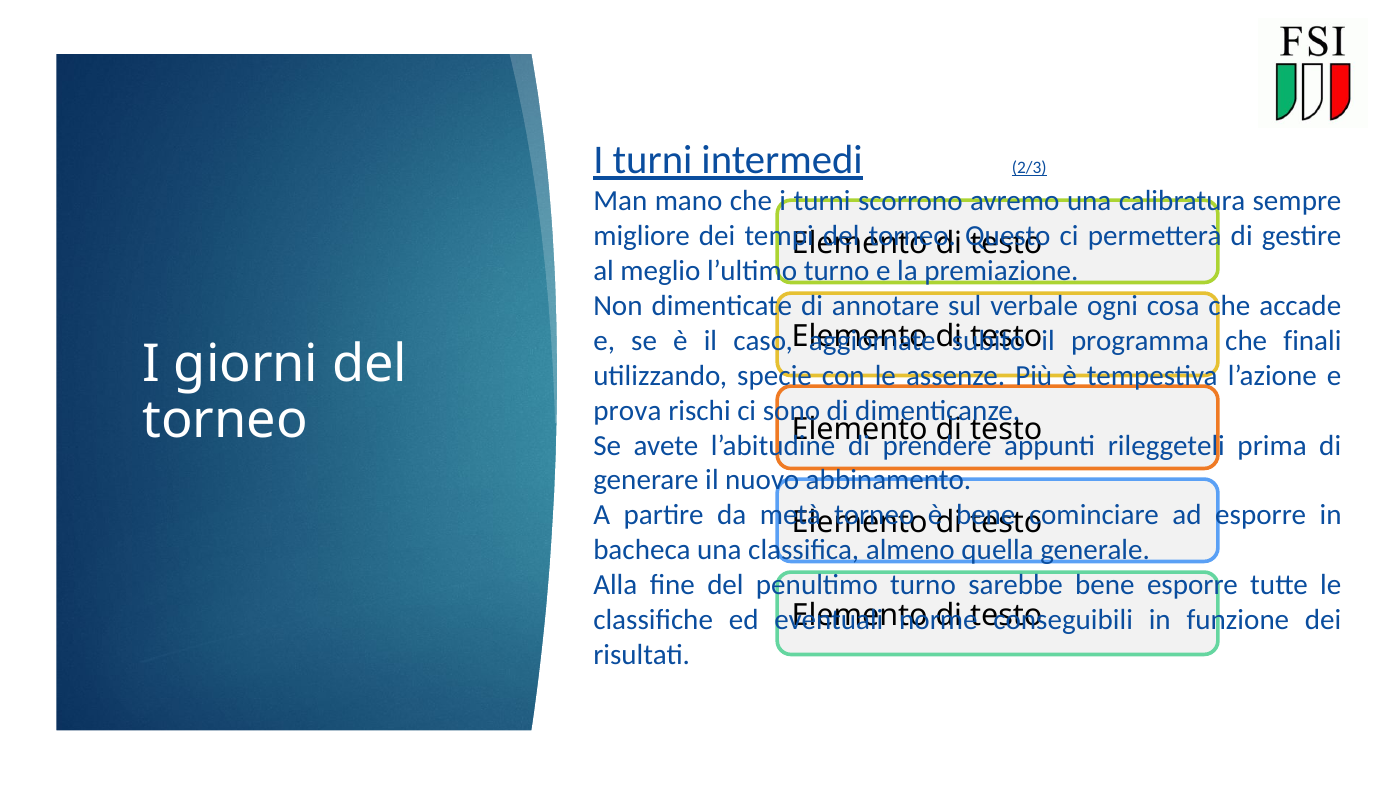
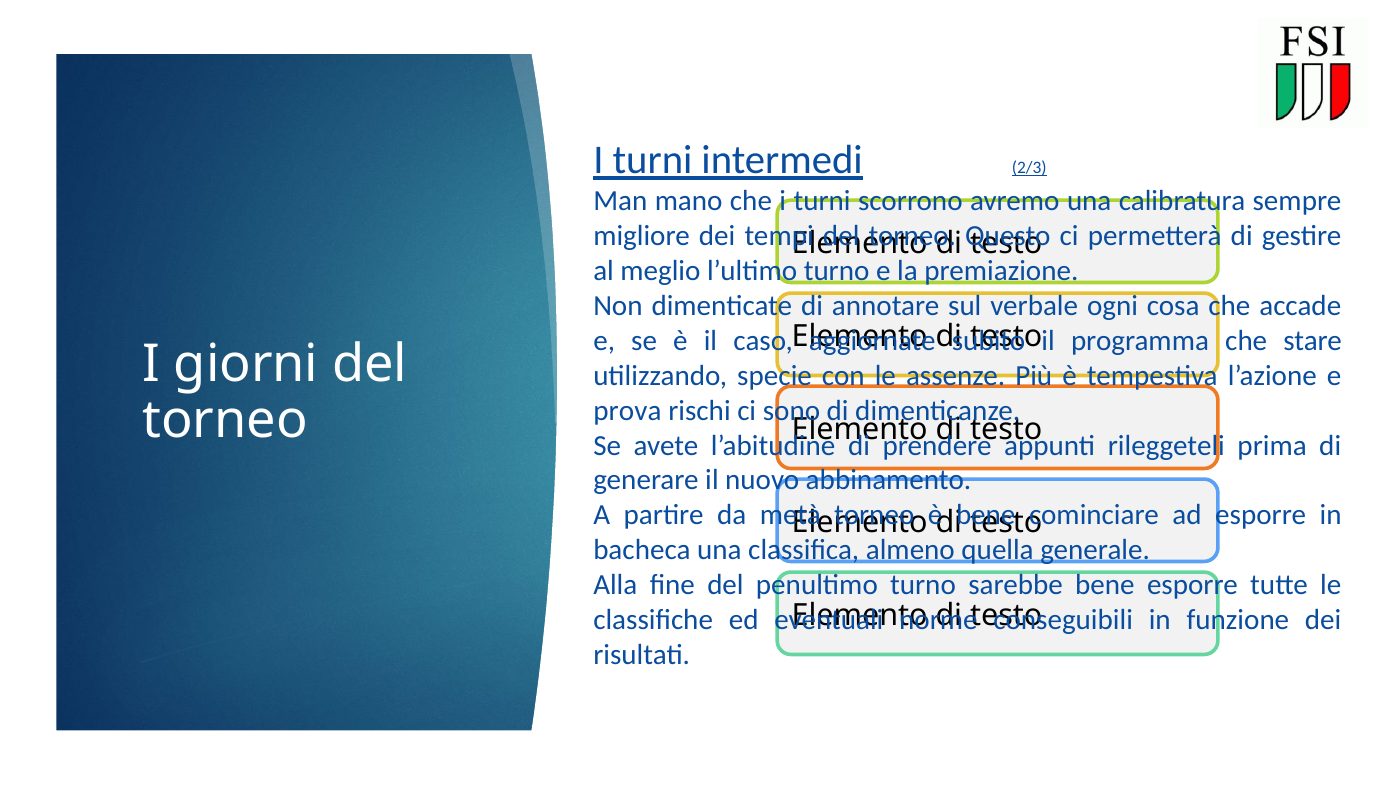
finali: finali -> stare (1313, 341)
